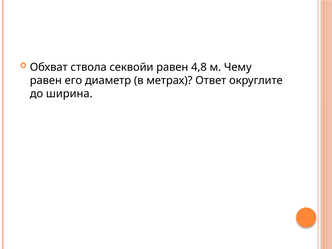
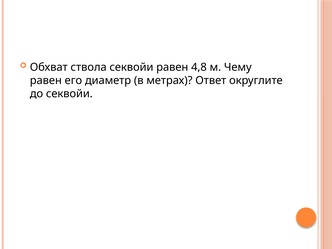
до ширина: ширина -> секвойи (69, 94)
